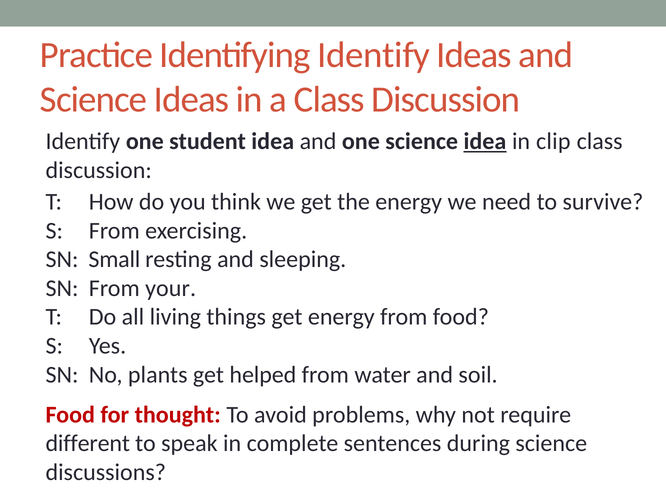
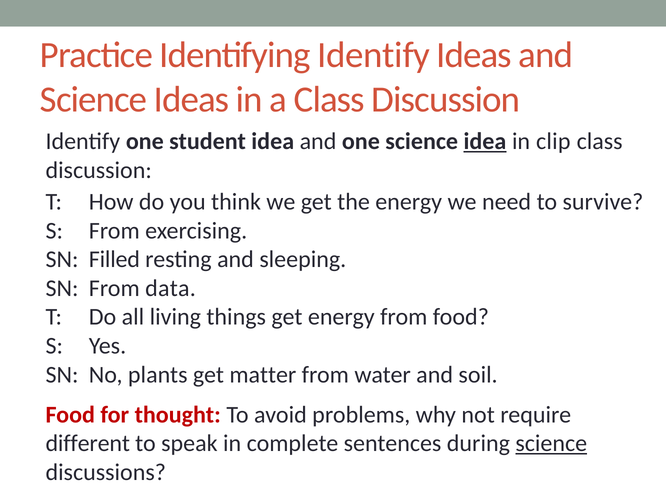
Small: Small -> Filled (114, 260)
your: your -> data (171, 289)
helped: helped -> matter (263, 375)
science underline: none -> present (551, 444)
